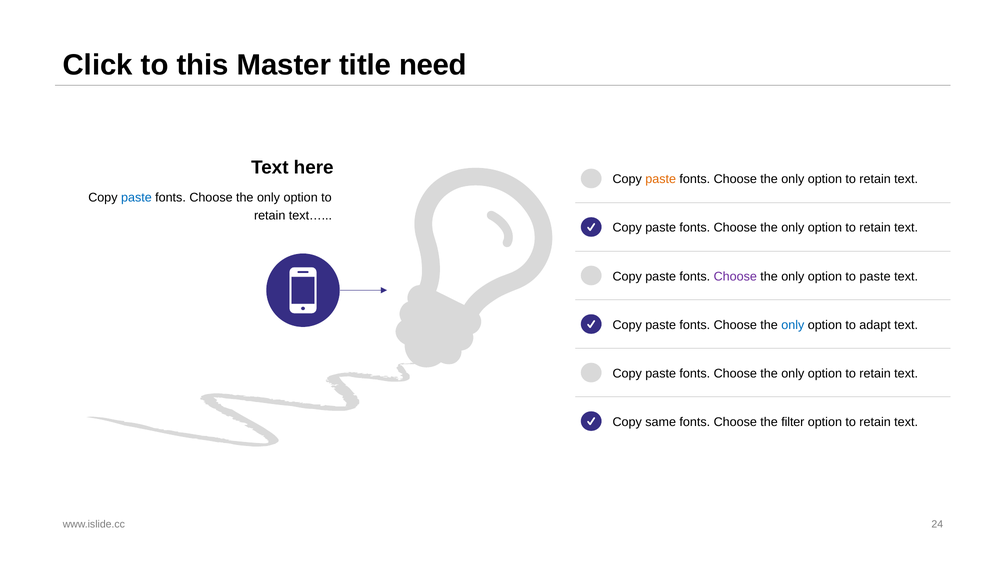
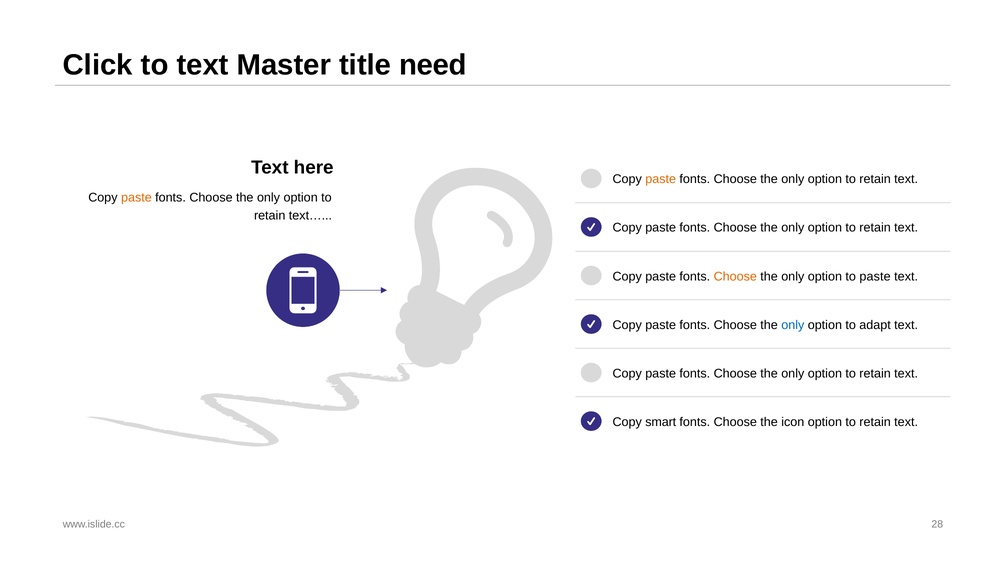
to this: this -> text (203, 65)
paste colour: blue -> orange (136, 198)
Choose colour: purple -> orange (735, 276)
same: same -> smart (661, 422)
filter: filter -> icon (793, 422)
24: 24 -> 28 (937, 524)
